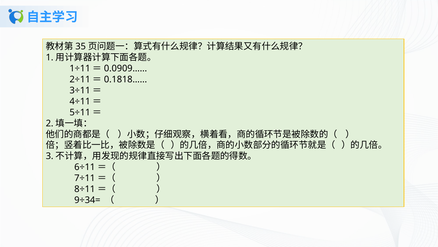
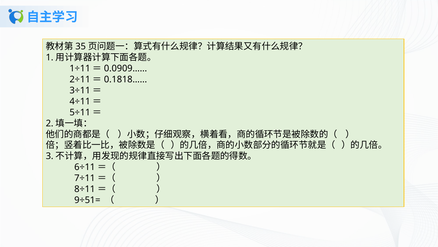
9÷34=: 9÷34= -> 9÷51= (87, 200)
